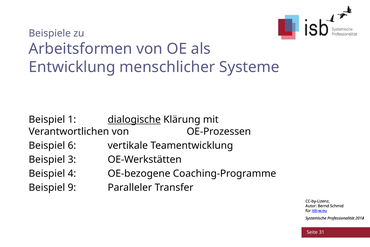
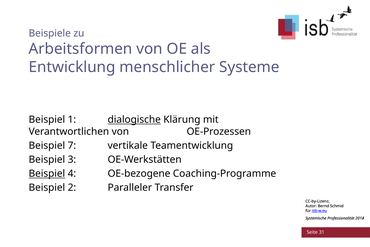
6: 6 -> 7 (72, 146)
Beispiel underline: none -> present (47, 174)
9: 9 -> 2 (72, 188)
